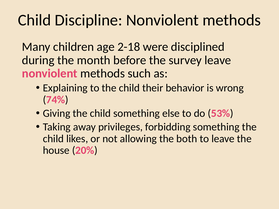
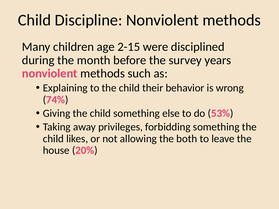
2-18: 2-18 -> 2-15 (129, 47)
survey leave: leave -> years (218, 60)
